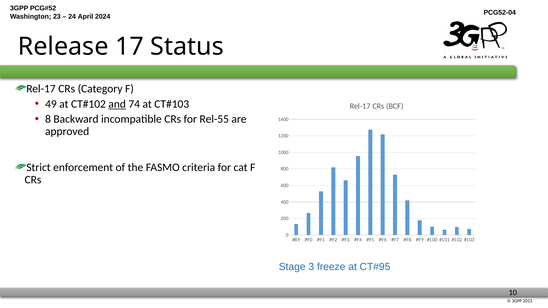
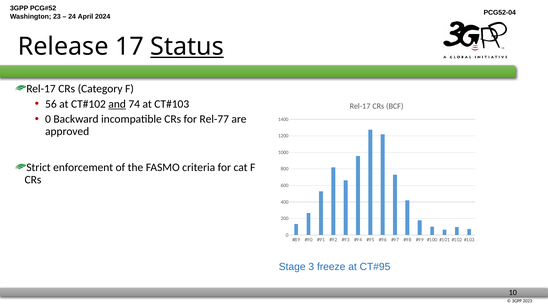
Status underline: none -> present (187, 47)
49: 49 -> 56 (51, 104)
8: 8 -> 0 (48, 119)
Rel-55: Rel-55 -> Rel-77 (214, 119)
